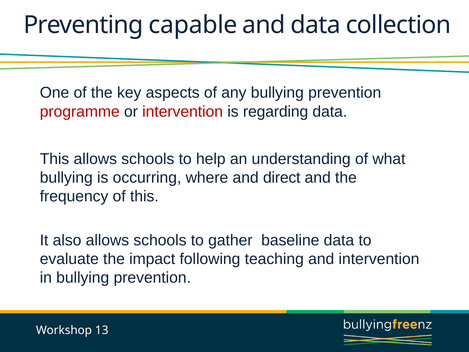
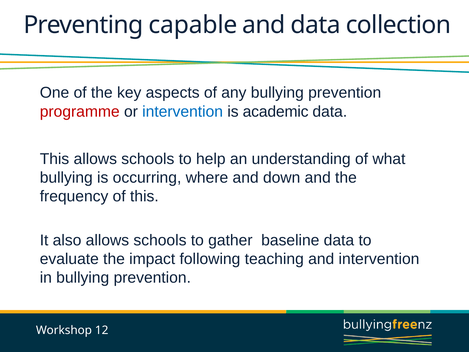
intervention colour: red -> blue (183, 111)
regarding: regarding -> academic (276, 111)
direct: direct -> down (282, 178)
13: 13 -> 12 (102, 330)
